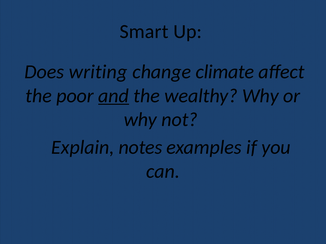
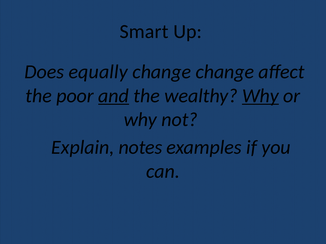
writing: writing -> equally (98, 72)
change climate: climate -> change (225, 72)
Why underline: none -> present (260, 96)
